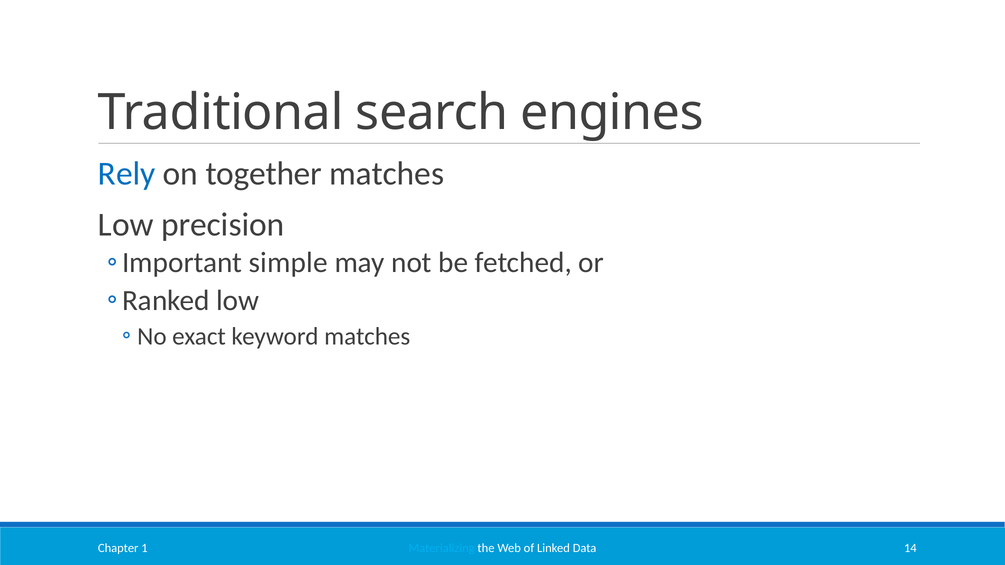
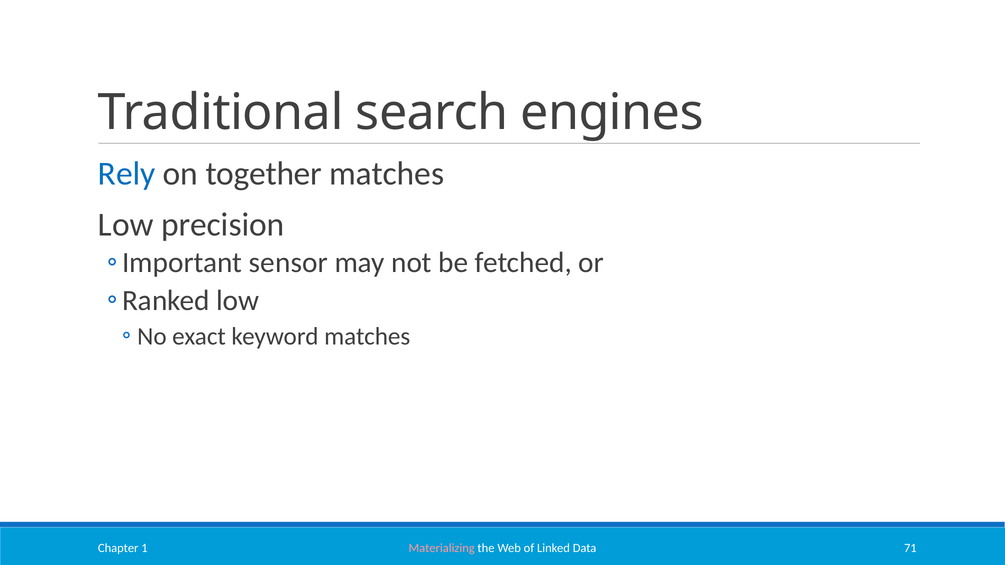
simple: simple -> sensor (288, 263)
Materializing colour: light blue -> pink (442, 548)
14: 14 -> 71 (910, 548)
